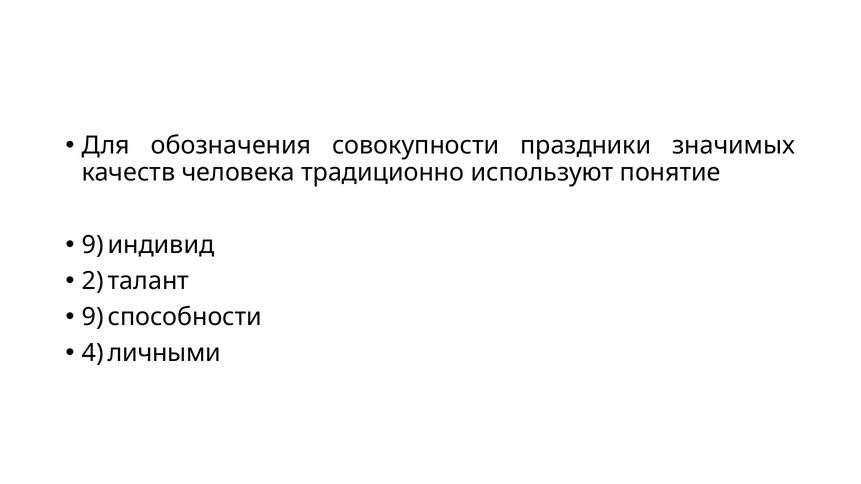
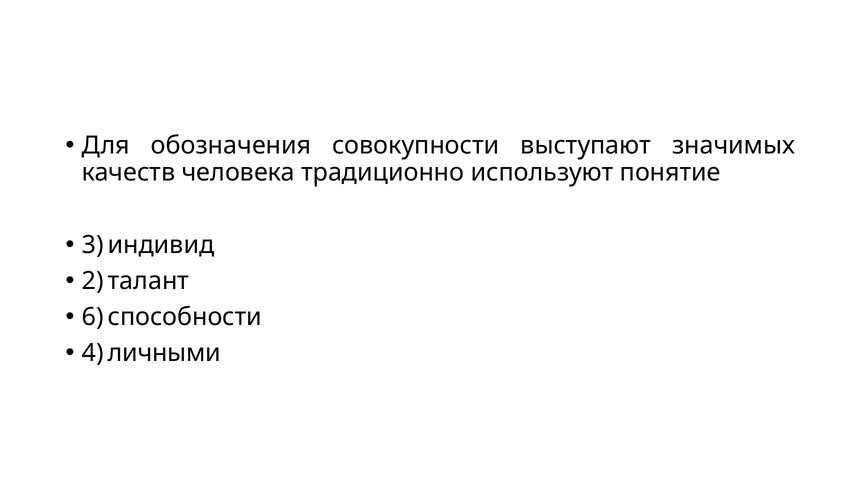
праздники: праздники -> выступают (586, 146)
9: 9 -> 3 (93, 245)
9: 9 -> 6 (93, 317)
